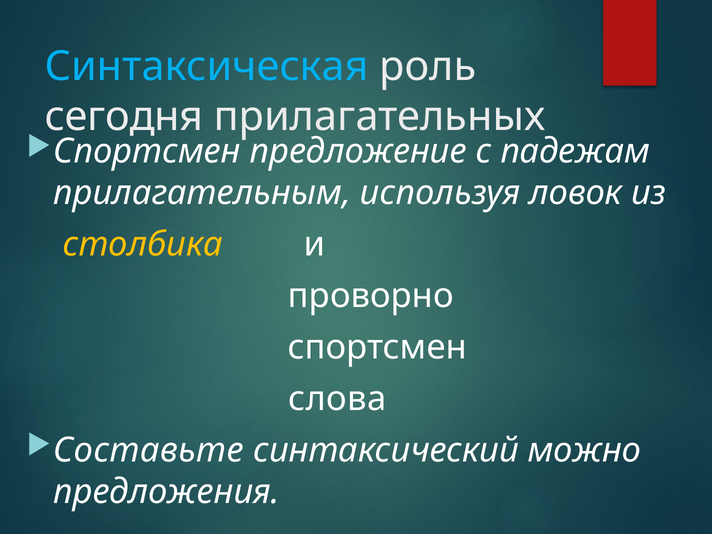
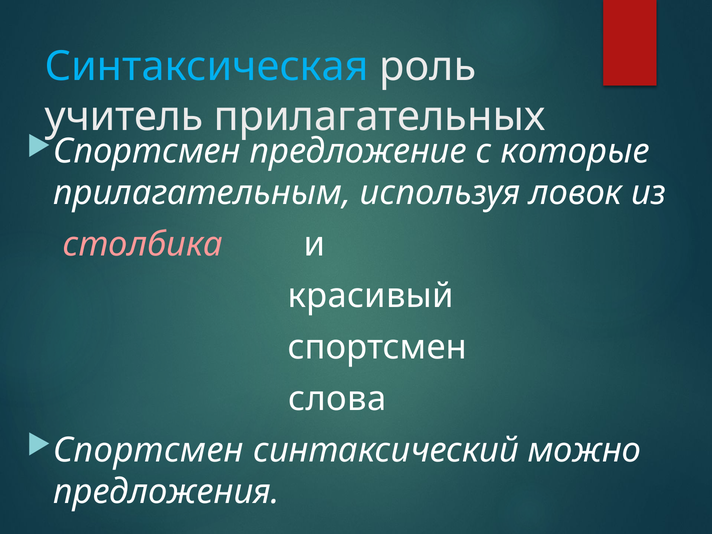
сегодня: сегодня -> учитель (124, 116)
падежам: падежам -> которые (575, 151)
столбика colour: yellow -> pink (143, 244)
проворно: проворно -> красивый (371, 296)
Составьте: Составьте -> Спортсмен (149, 450)
